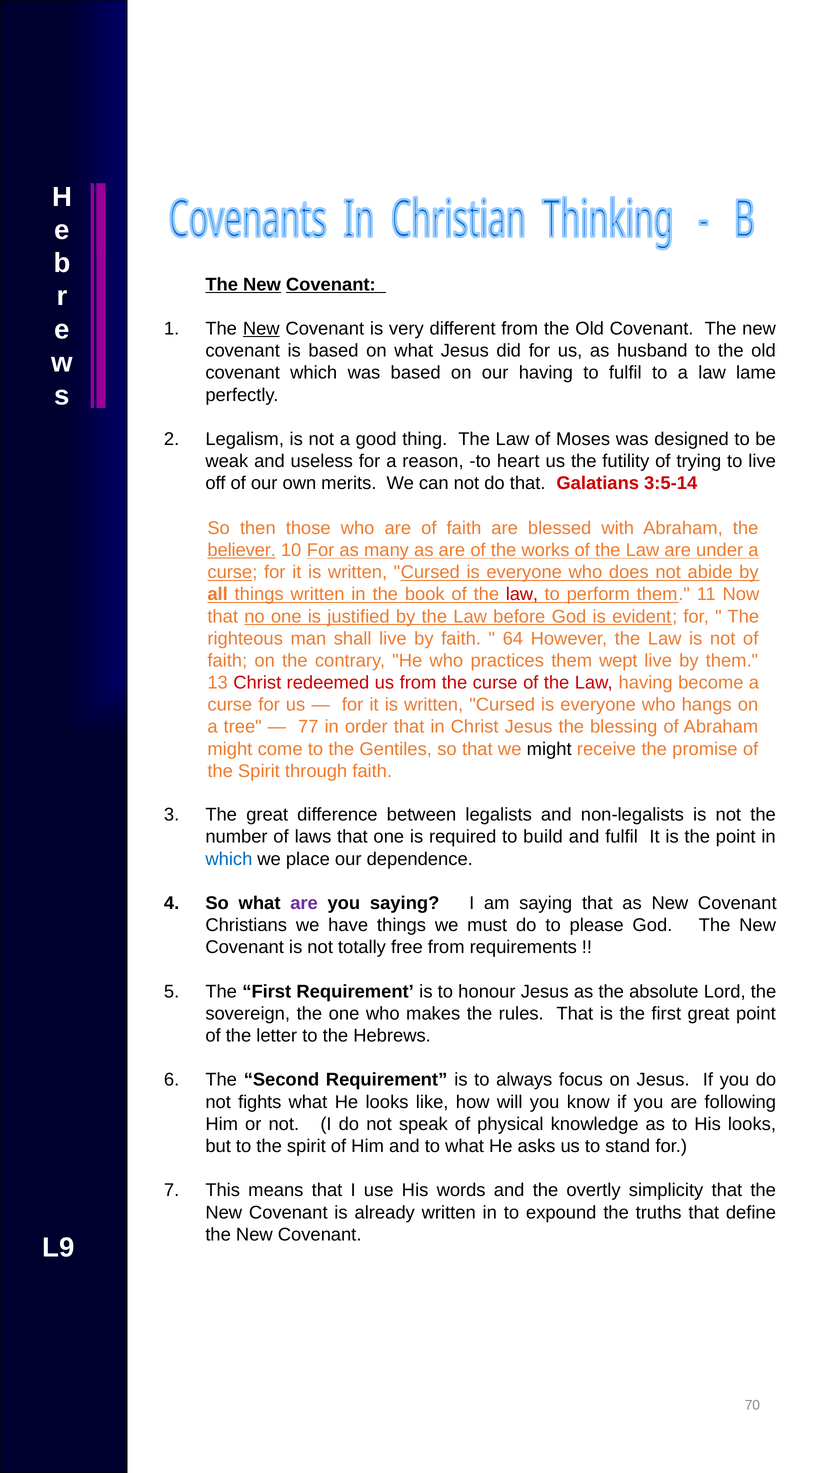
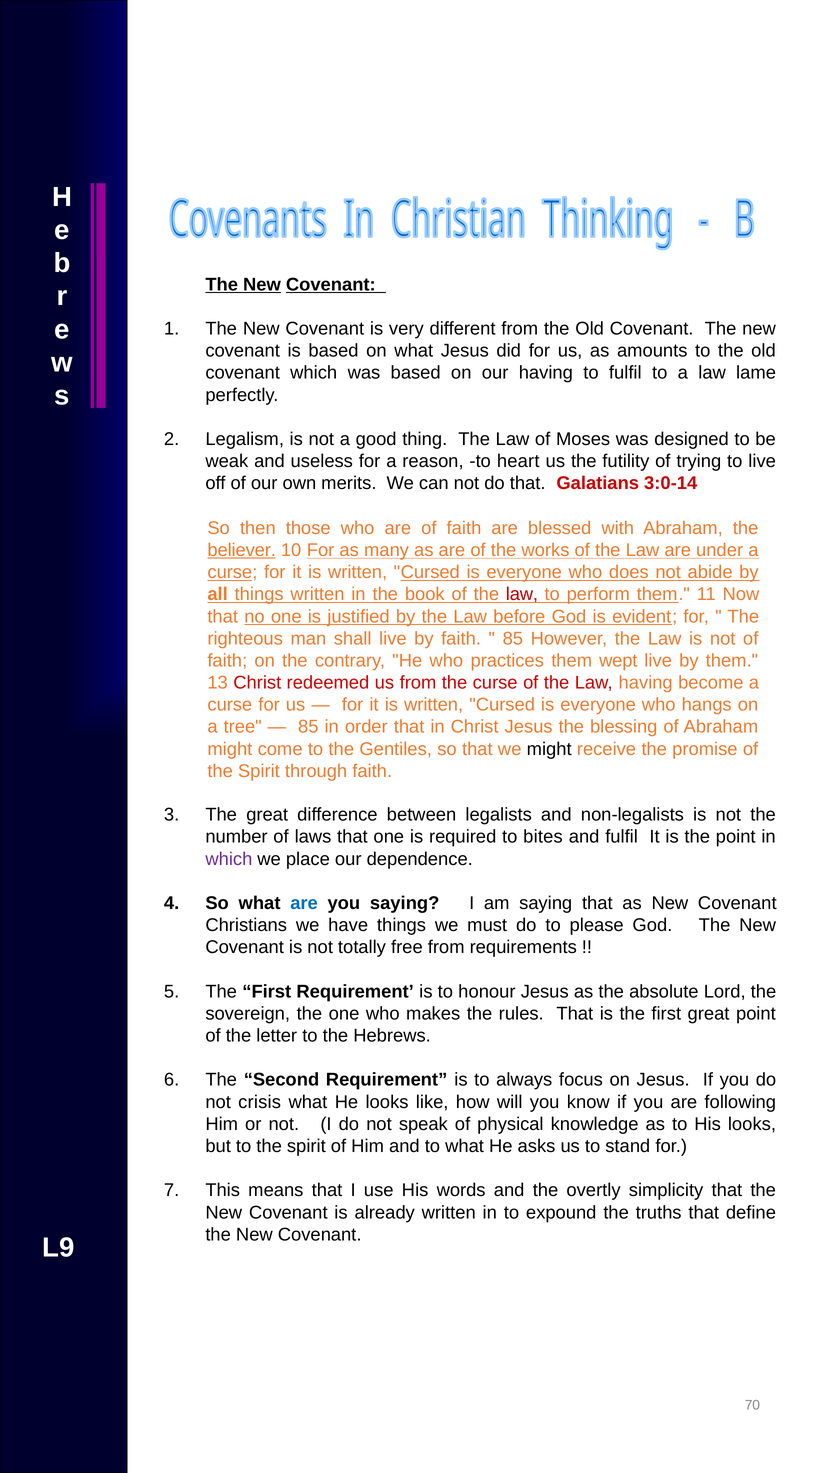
New underline: present -> none (261, 328)
husband: husband -> amounts (652, 351)
3:5-14: 3:5-14 -> 3:0-14 (671, 483)
64: 64 -> 85 (513, 638)
77: 77 -> 85 (308, 726)
build: build -> bites (543, 836)
which colour: blue -> purple (229, 858)
are colour: purple -> blue (304, 903)
fights: fights -> crisis (260, 1101)
